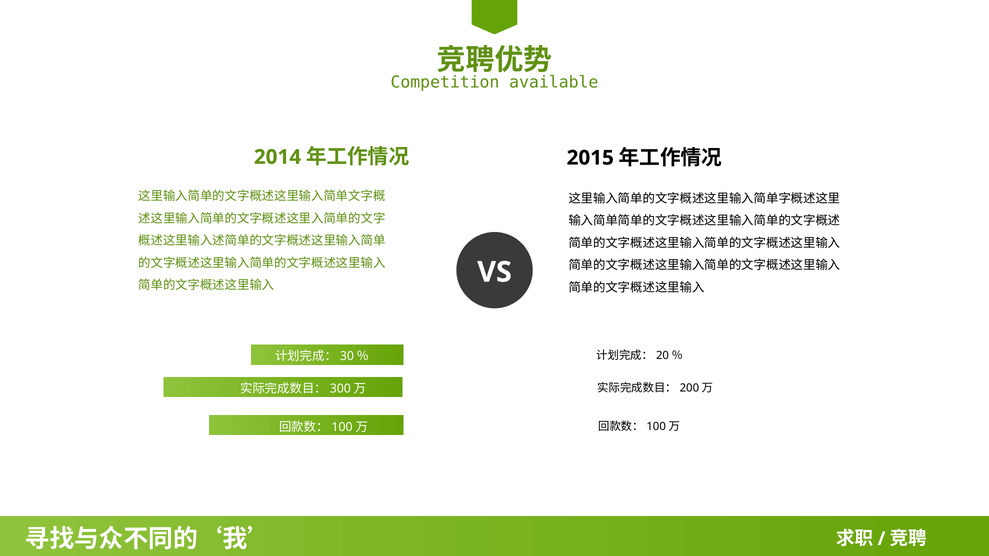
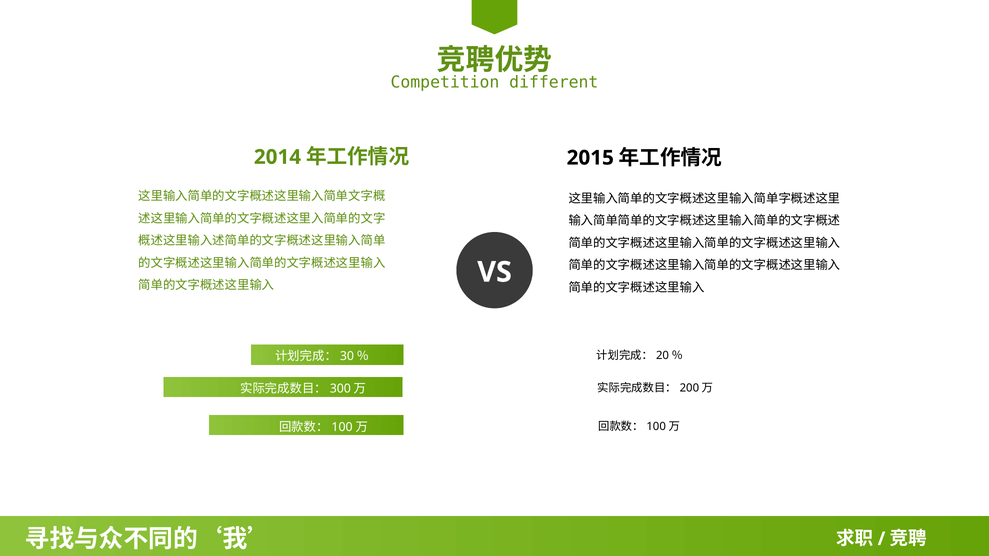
available: available -> different (554, 82)
